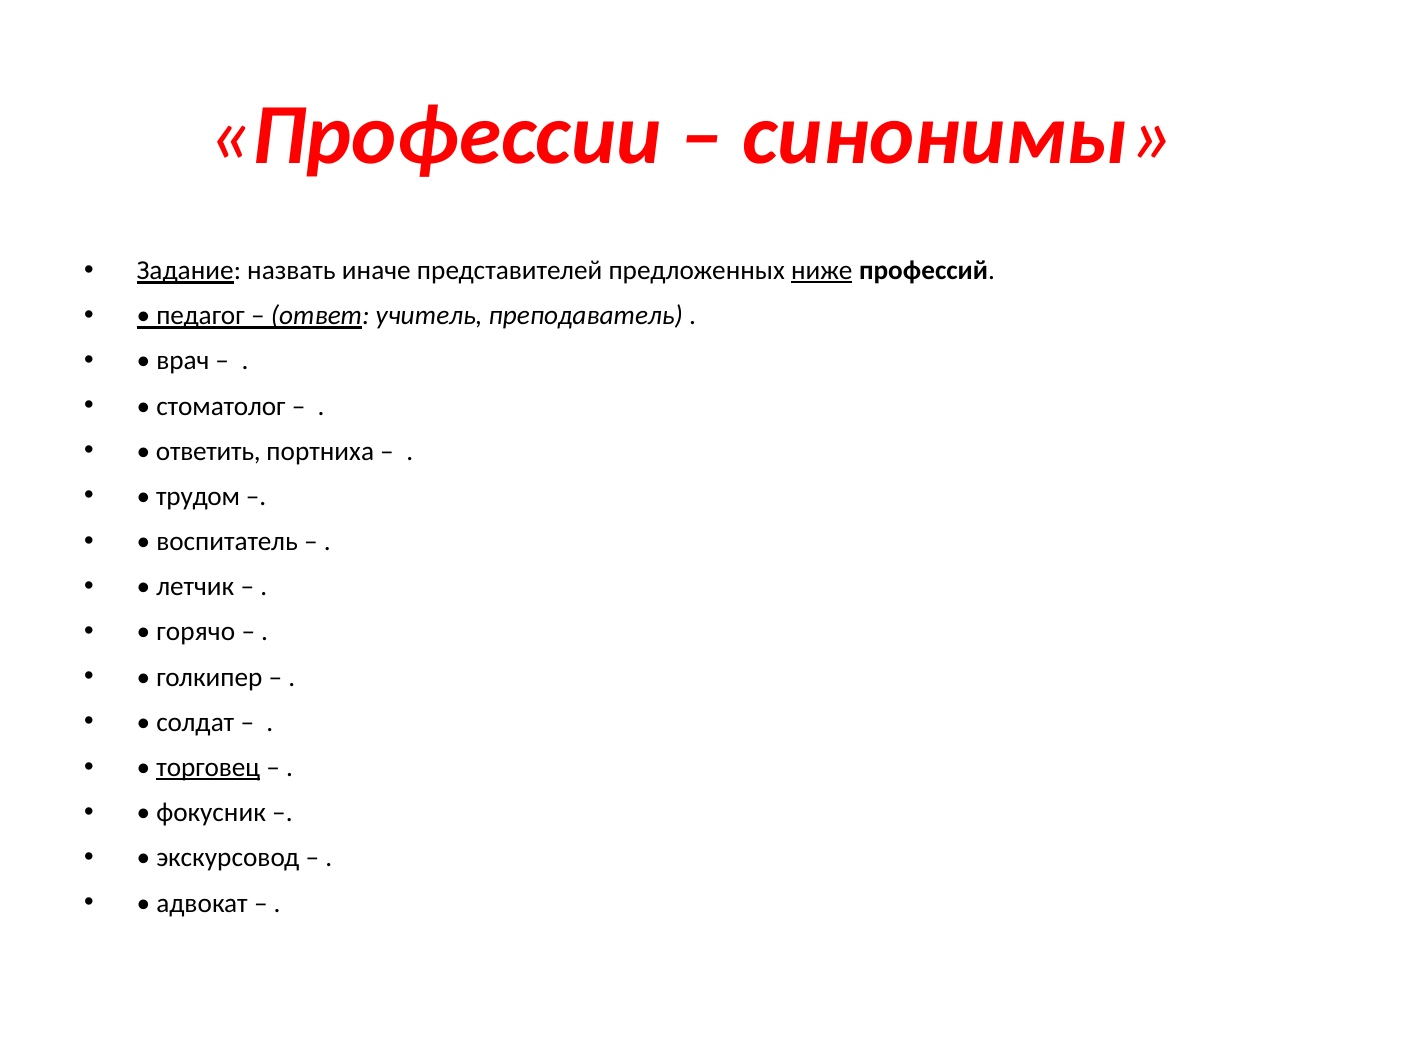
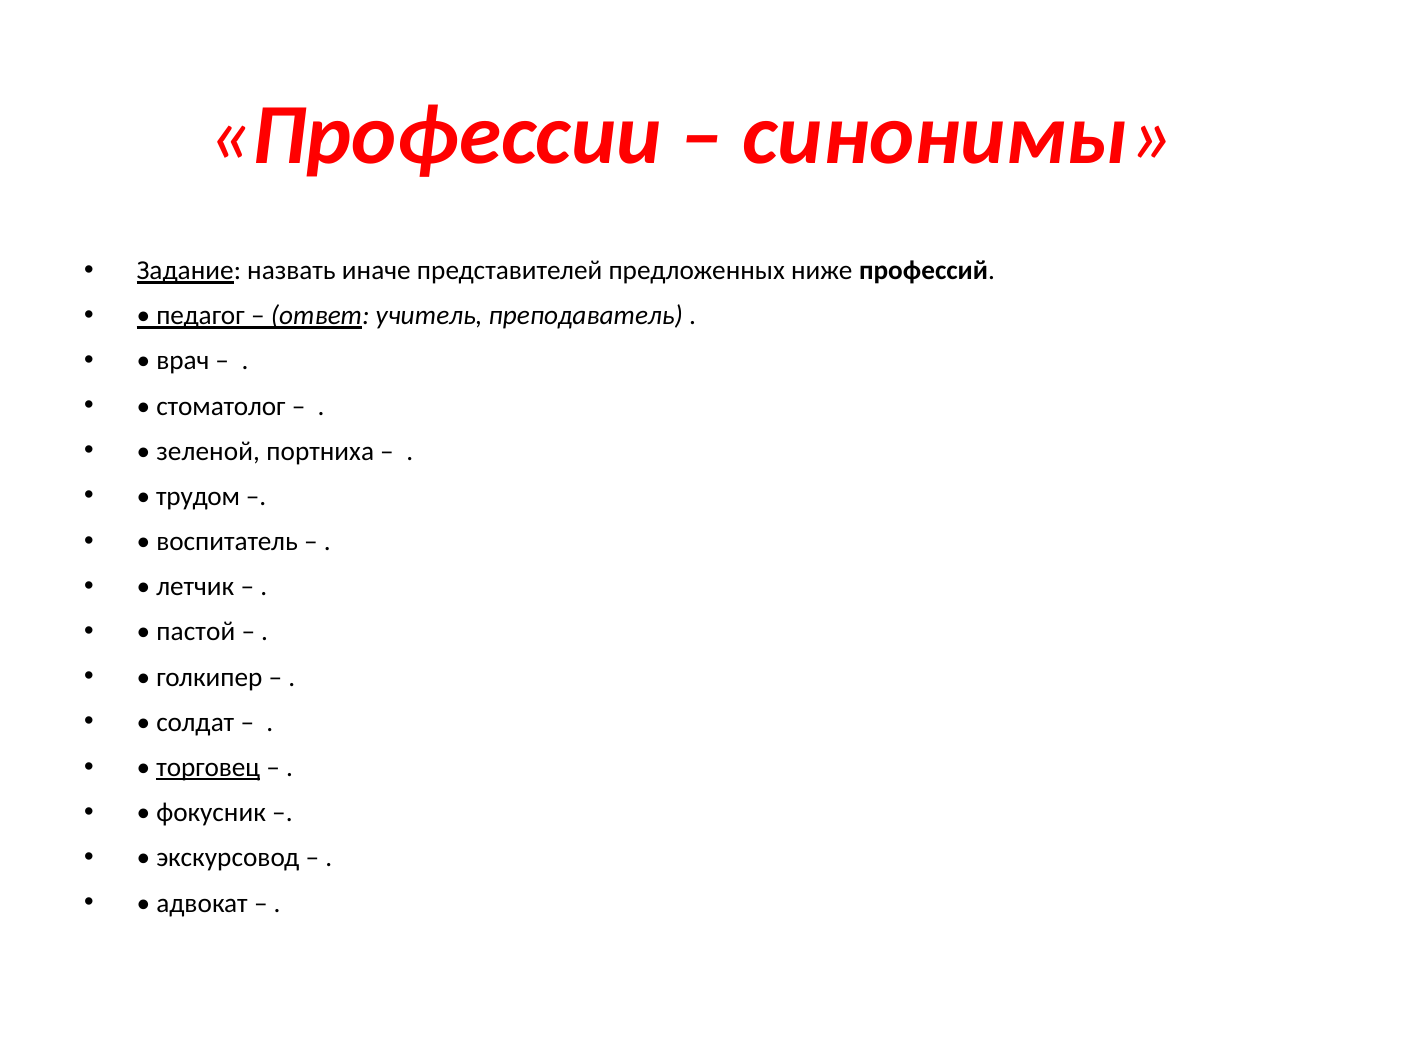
ниже underline: present -> none (822, 270)
ответить: ответить -> зеленой (208, 451)
горячо: горячо -> пастой (196, 632)
